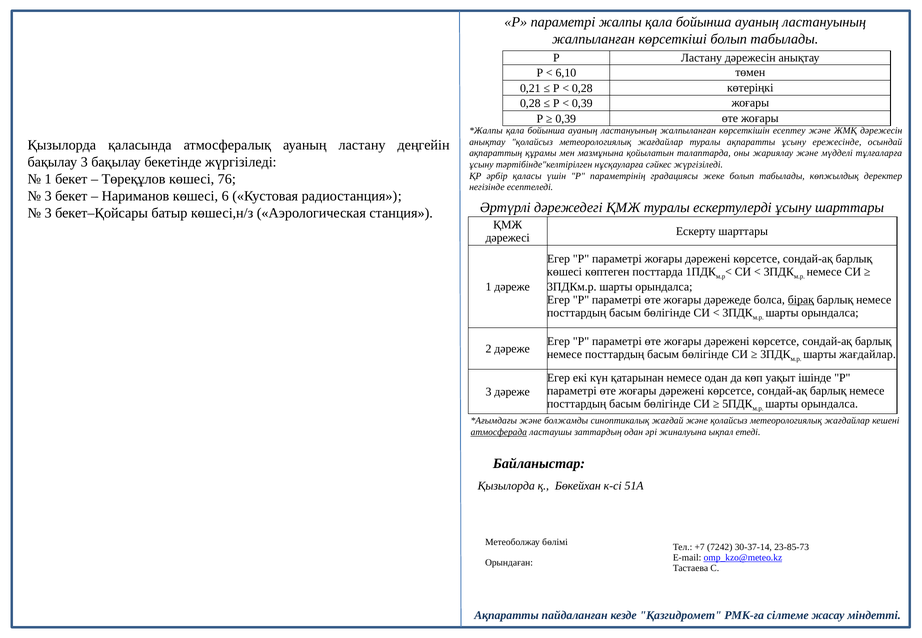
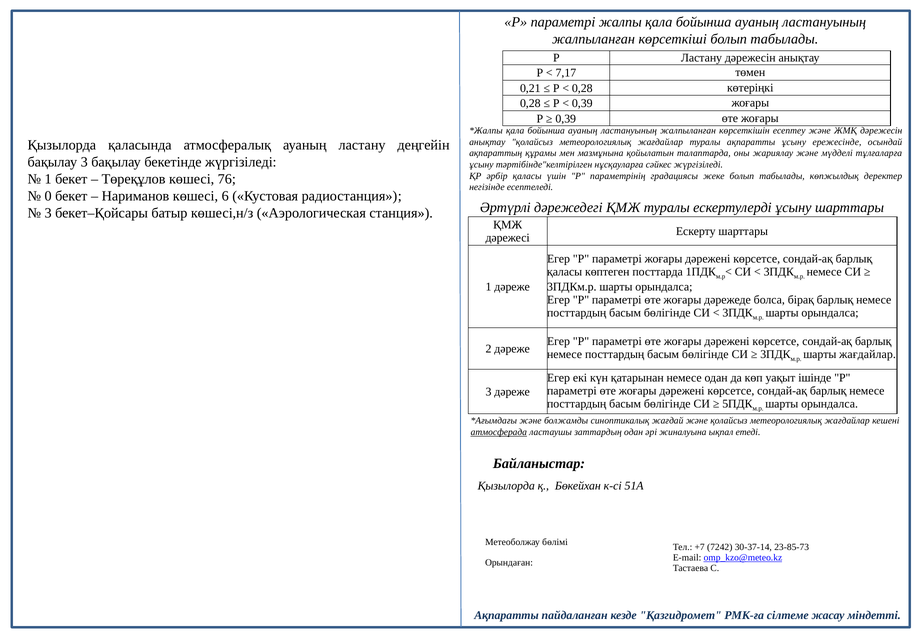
6,10: 6,10 -> 7,17 (566, 73)
3: 3 -> 0 (48, 196)
көшесі: көшесі -> қаласы (565, 272)
бірақ underline: present -> none (801, 300)
